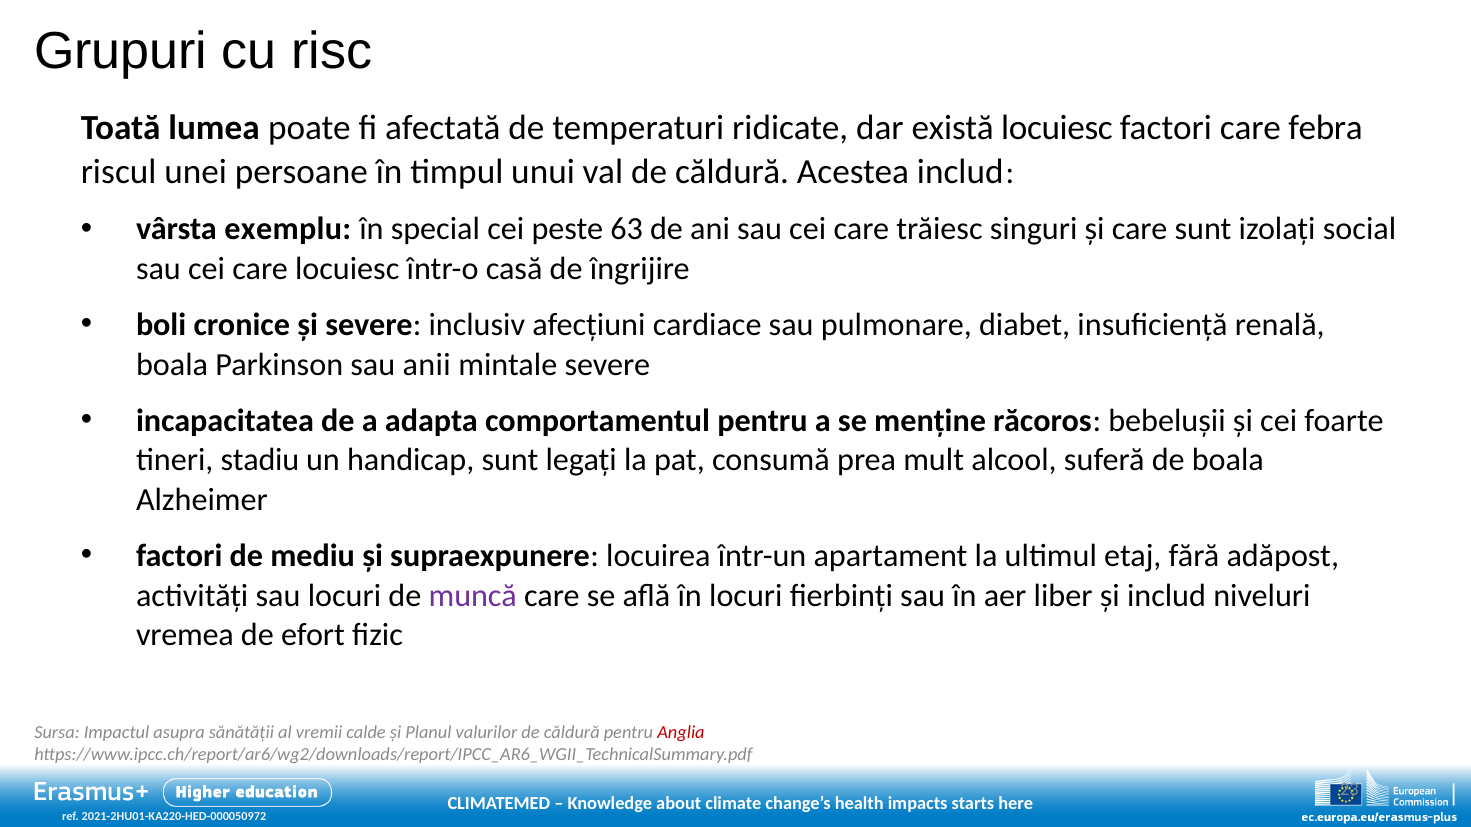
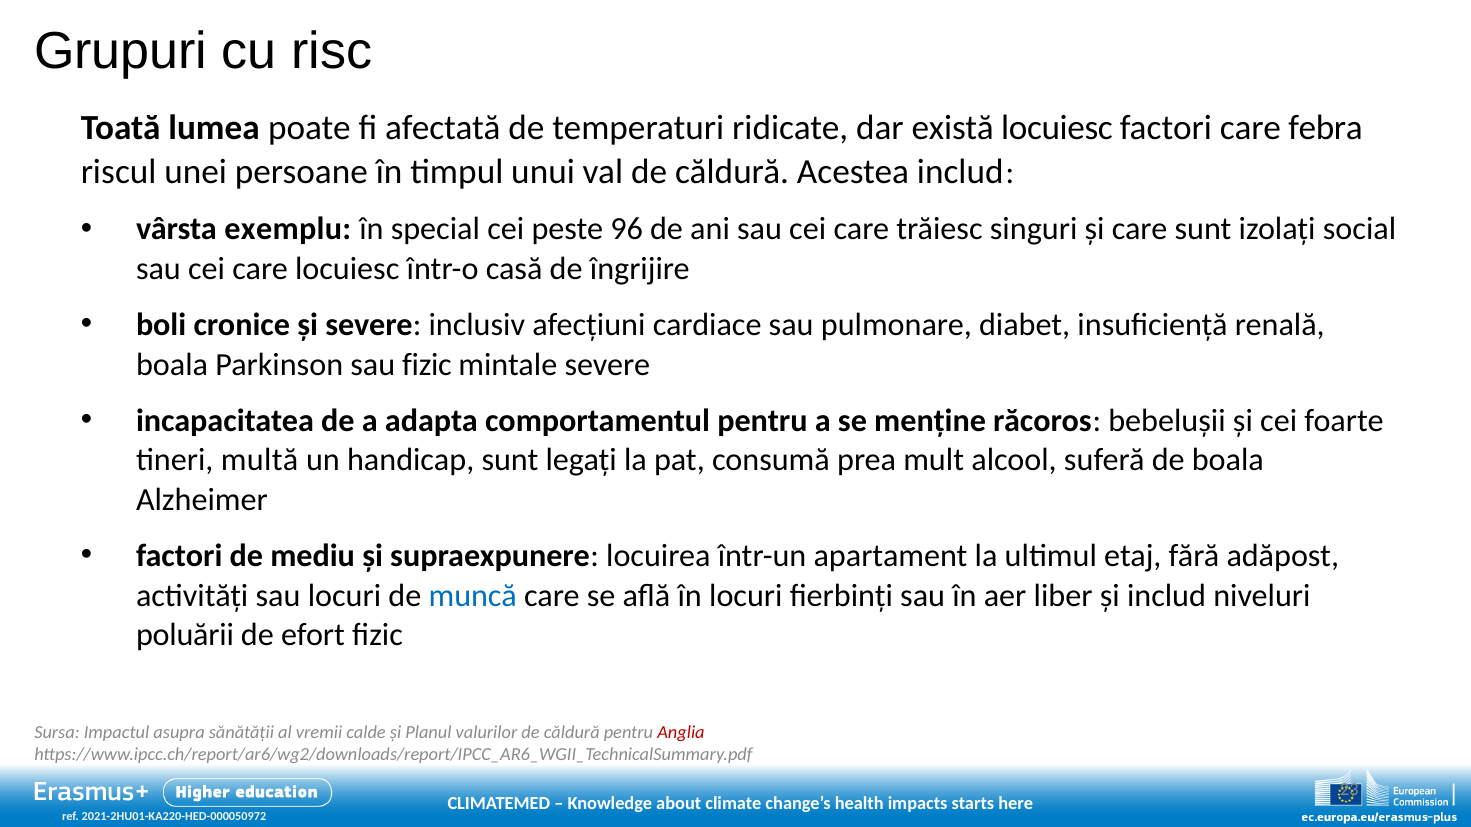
63: 63 -> 96 (627, 229)
sau anii: anii -> fizic (427, 365)
stadiu: stadiu -> multă (260, 461)
muncă colour: purple -> blue (473, 596)
vremea: vremea -> poluării (185, 636)
